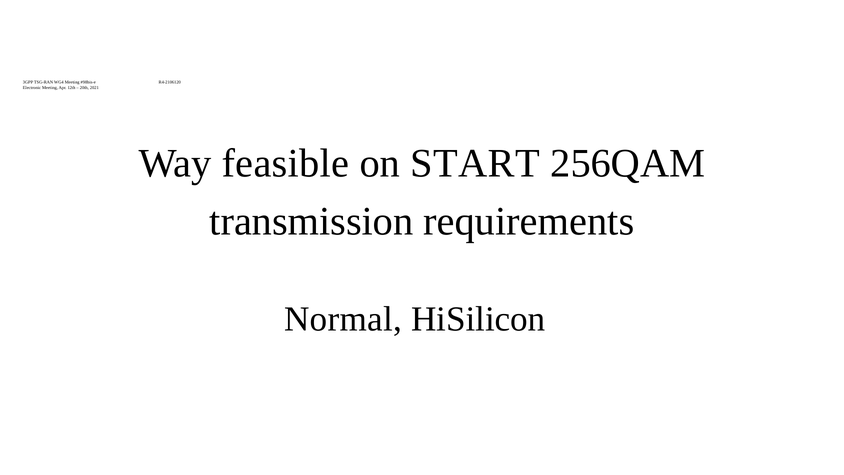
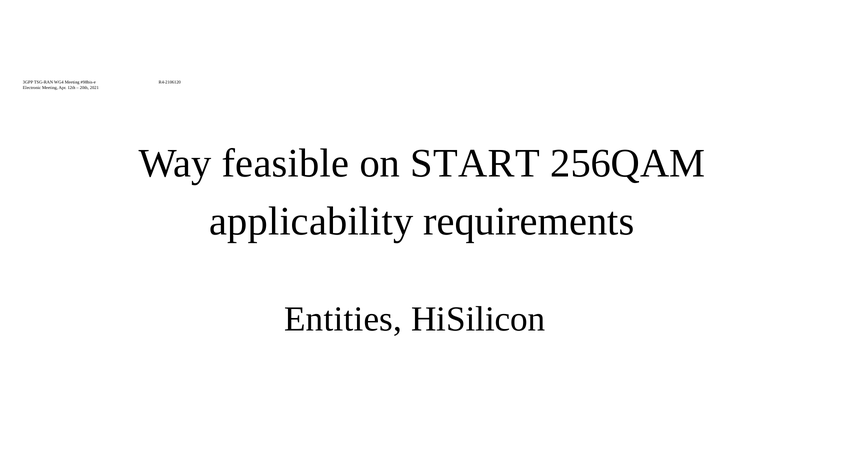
transmission: transmission -> applicability (311, 221)
Normal: Normal -> Entities (343, 319)
